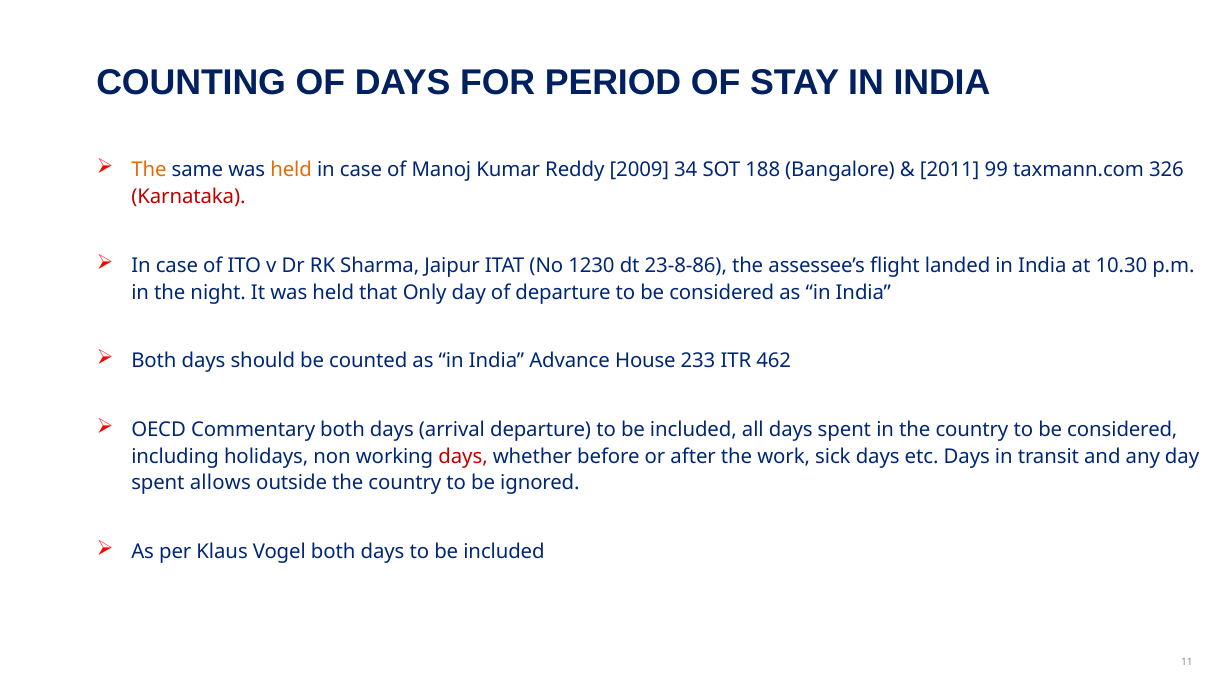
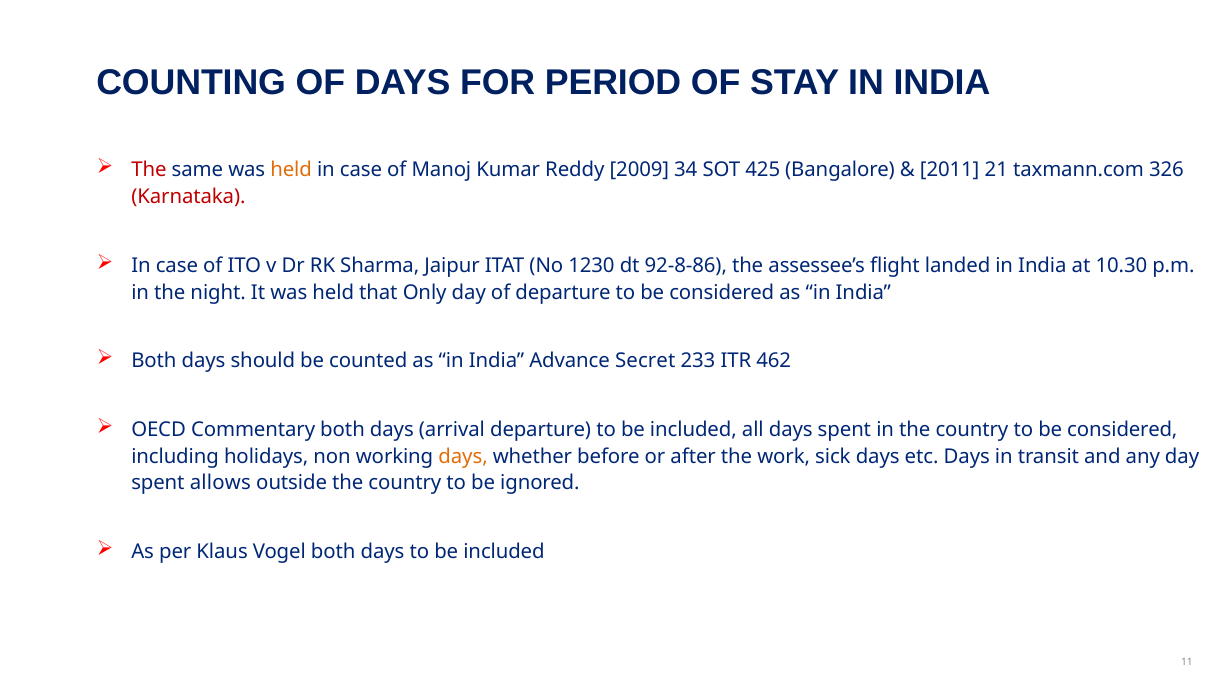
The colour: orange -> red (149, 170)
188: 188 -> 425 (763, 170)
99: 99 -> 21 (996, 170)
23-8-86: 23-8-86 -> 92-8-86 (686, 265)
House: House -> Secret (645, 361)
days colour: red -> orange (463, 456)
